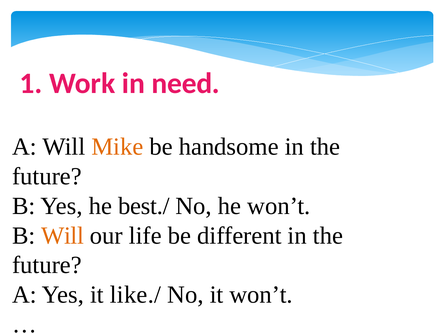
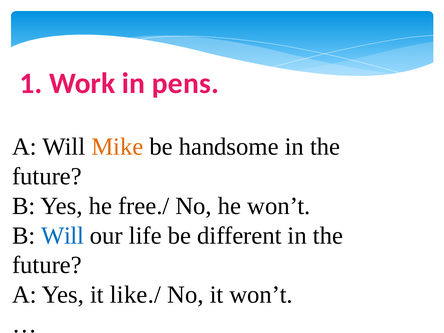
need: need -> pens (185, 84)
best./: best./ -> free./ (144, 206)
Will colour: orange -> blue (63, 236)
